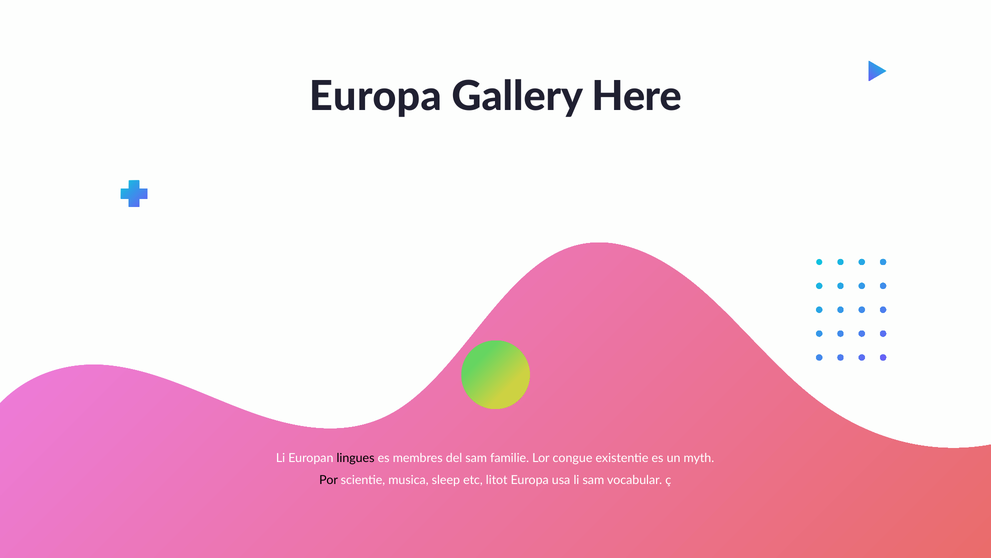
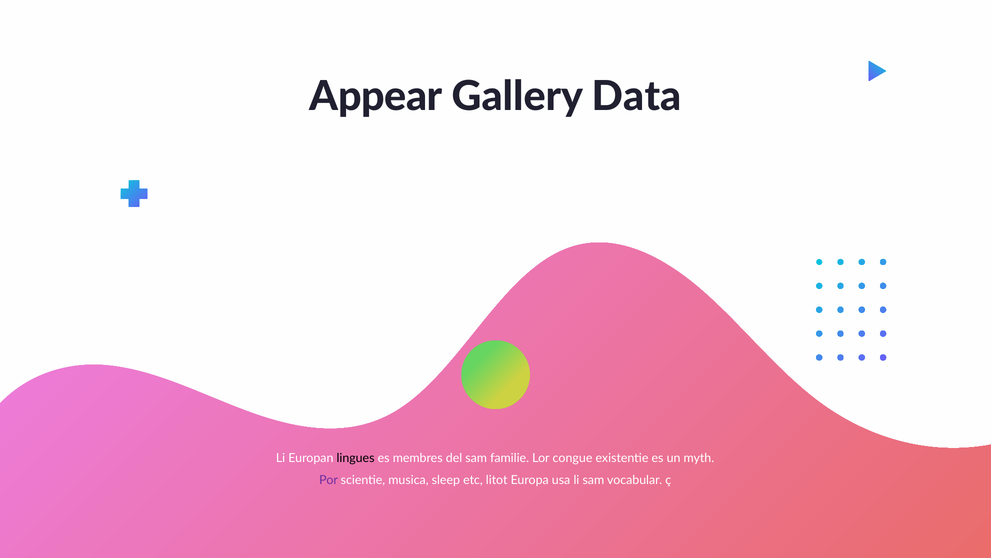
Europa: Europa -> Appear (376, 97)
Here: Here -> Data (637, 97)
Por colour: black -> purple (329, 480)
